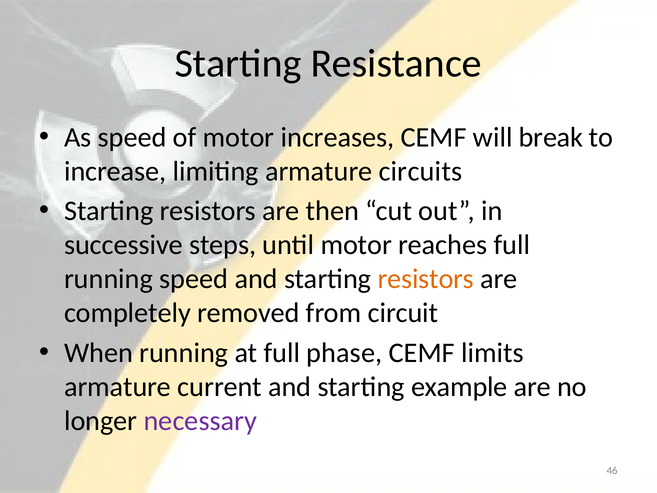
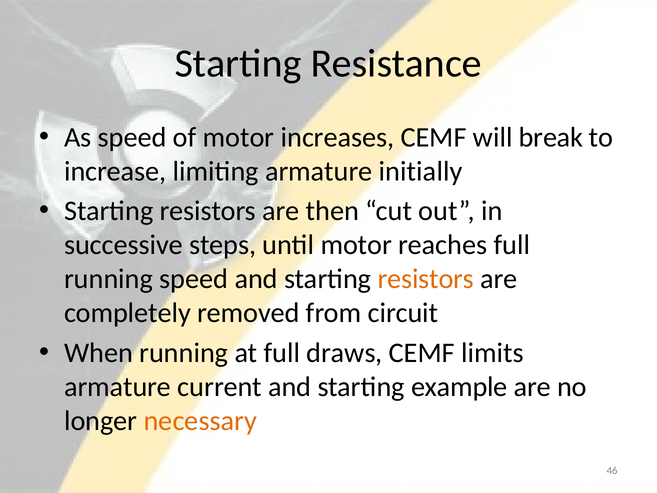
circuits: circuits -> initially (421, 171)
phase: phase -> draws (344, 353)
necessary colour: purple -> orange (200, 421)
